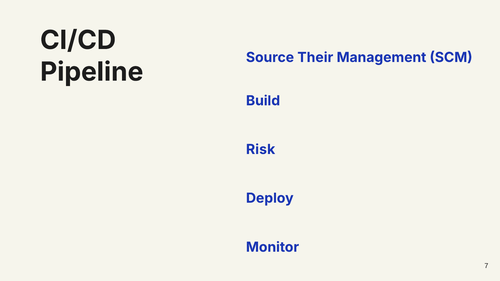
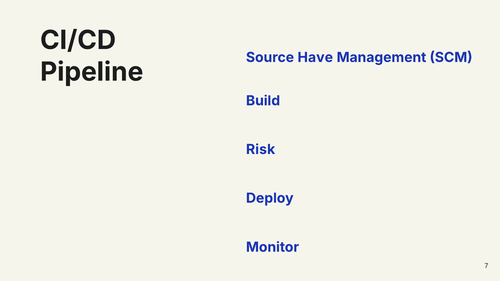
Their: Their -> Have (315, 57)
